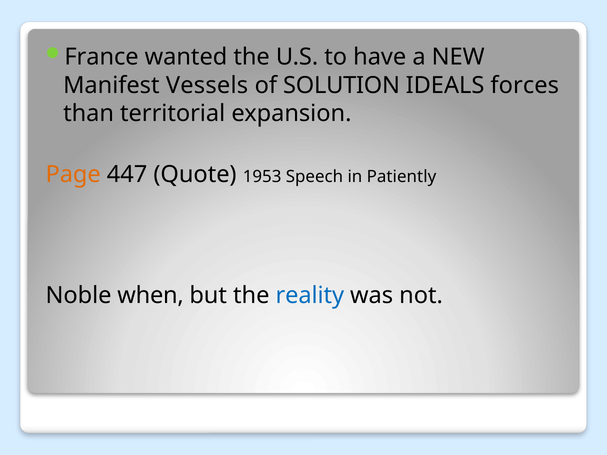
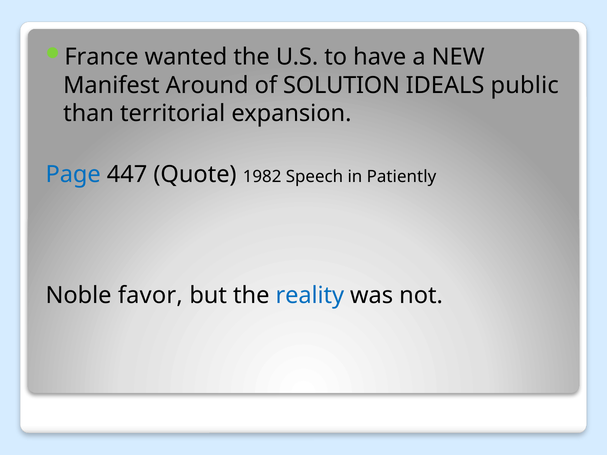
Vessels: Vessels -> Around (207, 85)
forces: forces -> public (525, 85)
Page colour: orange -> blue (73, 174)
1953: 1953 -> 1982 (262, 177)
when: when -> favor (150, 296)
